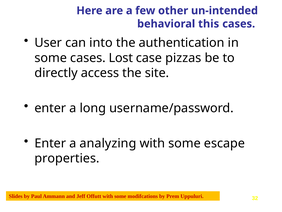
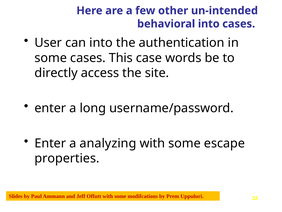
behavioral this: this -> into (209, 24)
Lost: Lost -> This (121, 58)
pizzas: pizzas -> words (183, 58)
